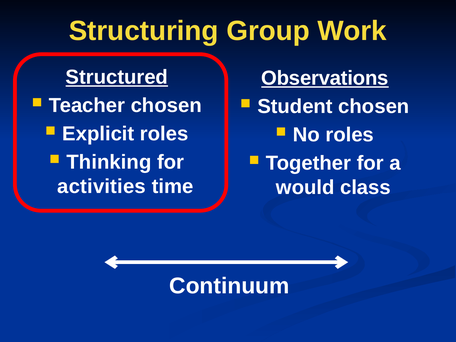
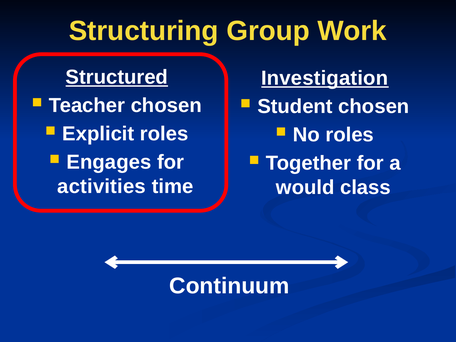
Observations: Observations -> Investigation (325, 78)
Thinking: Thinking -> Engages (109, 162)
